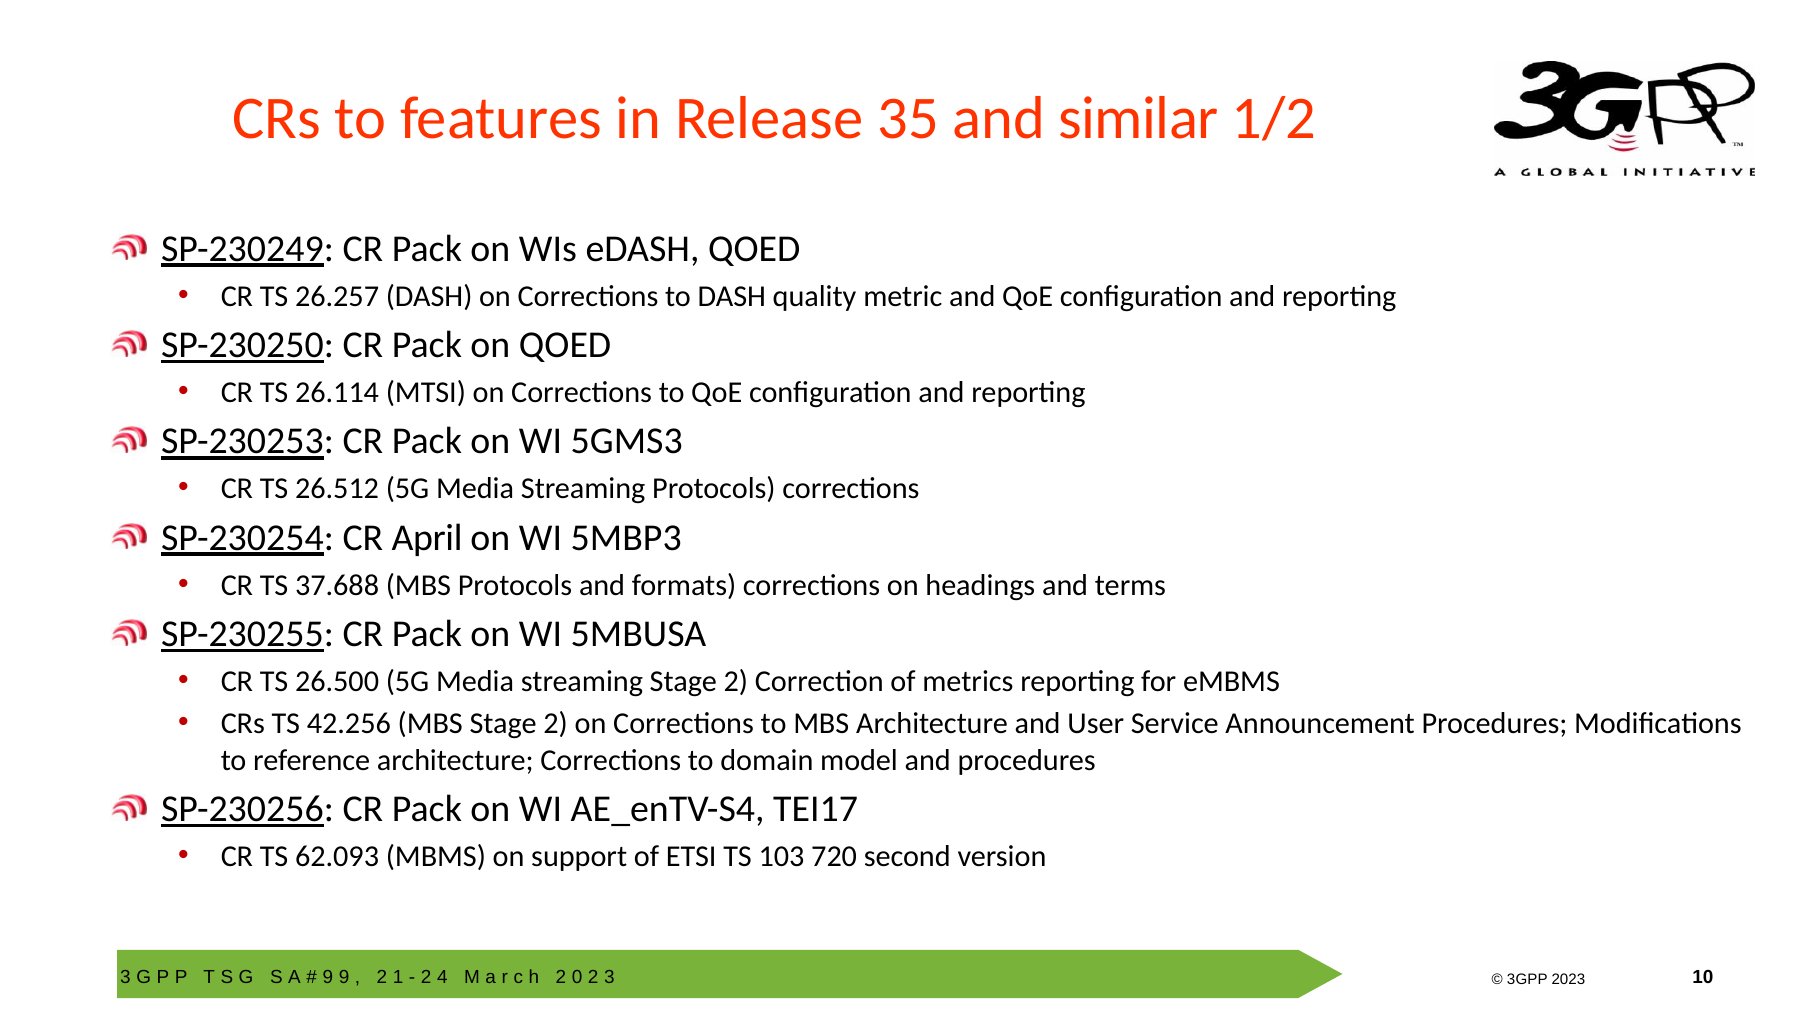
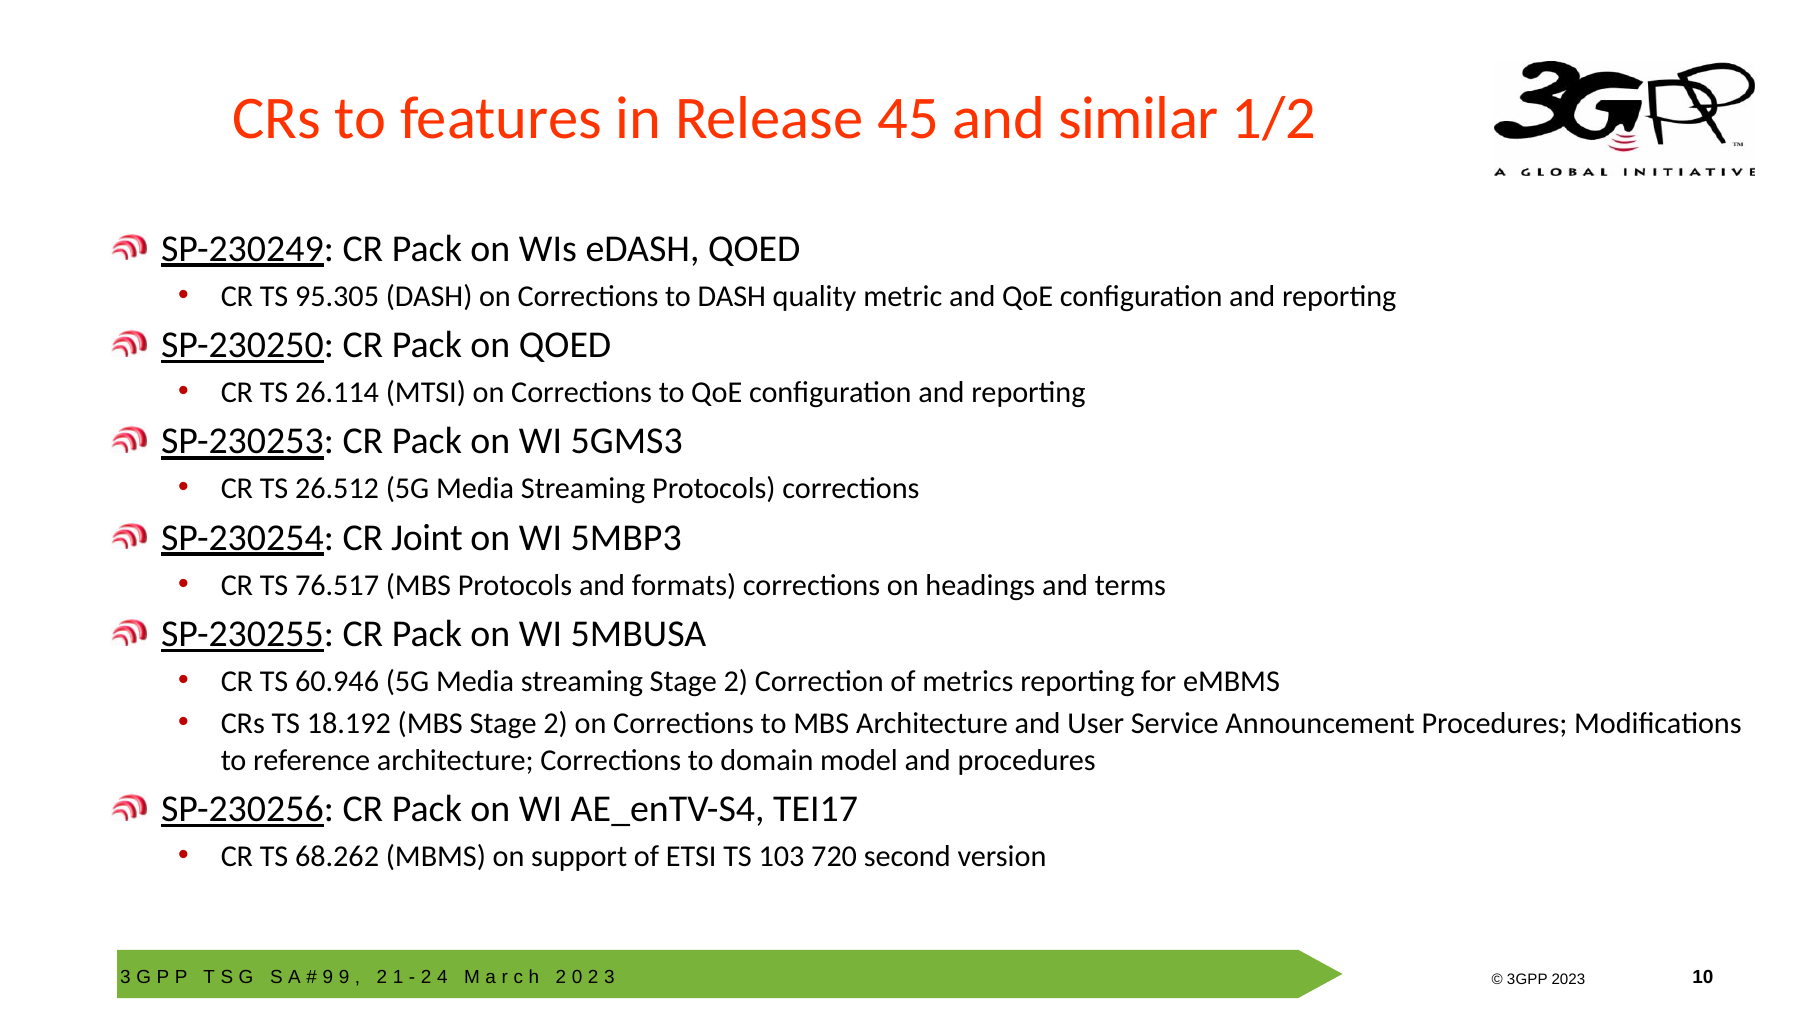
35: 35 -> 45 (908, 119)
26.257: 26.257 -> 95.305 (337, 296)
April: April -> Joint (427, 538)
37.688: 37.688 -> 76.517 (337, 585)
26.500: 26.500 -> 60.946 (337, 681)
42.256: 42.256 -> 18.192 (349, 723)
62.093: 62.093 -> 68.262 (337, 856)
